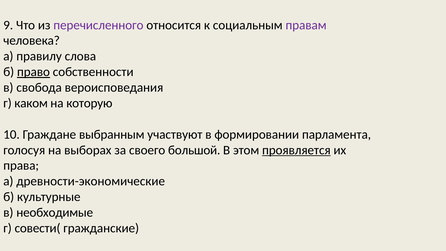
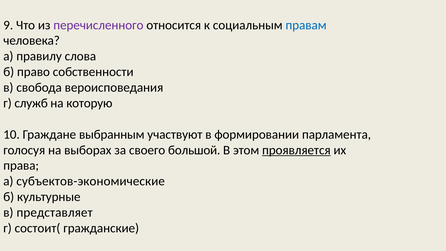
правам colour: purple -> blue (306, 25)
право underline: present -> none (33, 72)
каком: каком -> служб (31, 103)
древности-экономические: древности-экономические -> субъектов-экономические (91, 181)
необходимые: необходимые -> представляет (55, 212)
совести(: совести( -> состоит( (37, 228)
